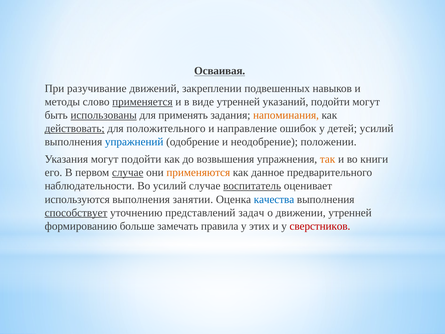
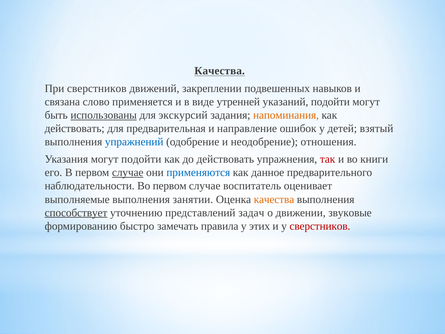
Осваивая: Осваивая -> Качества (220, 71)
При разучивание: разучивание -> сверстников (97, 88)
методы: методы -> связана (62, 102)
применяется underline: present -> none (142, 102)
применять: применять -> экскурсий (183, 115)
действовать underline: present -> none (75, 128)
положительного: положительного -> предварительная (166, 128)
детей усилий: усилий -> взятый (377, 128)
положении: положении -> отношения (329, 142)
до возвышения: возвышения -> действовать (225, 159)
так colour: orange -> red (328, 159)
применяются colour: orange -> blue (198, 172)
Во усилий: усилий -> первом (170, 186)
воспитатель underline: present -> none (252, 186)
используются: используются -> выполняемые (77, 199)
качества colour: blue -> orange (274, 199)
движении утренней: утренней -> звуковые (350, 213)
больше: больше -> быстро (137, 226)
